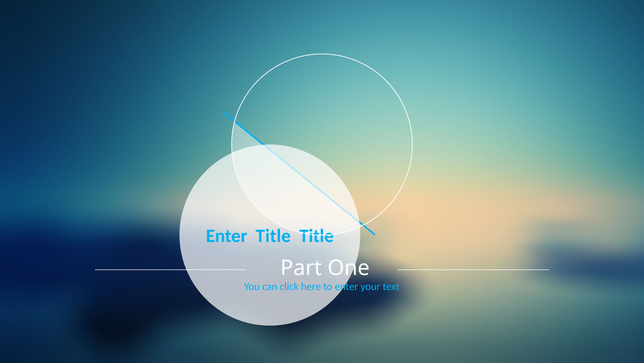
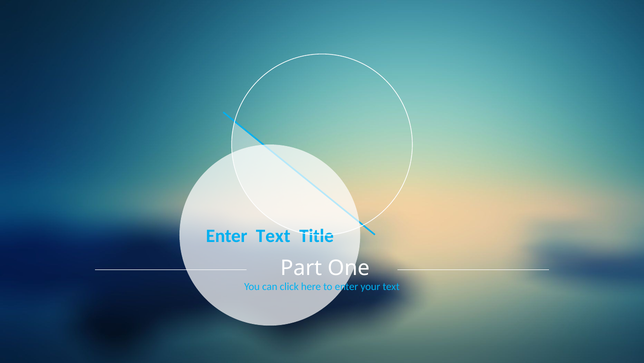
Enter Title: Title -> Text (273, 235)
